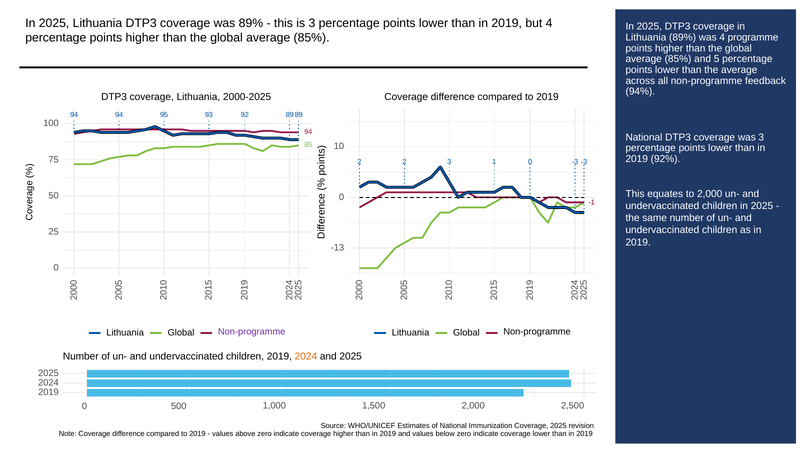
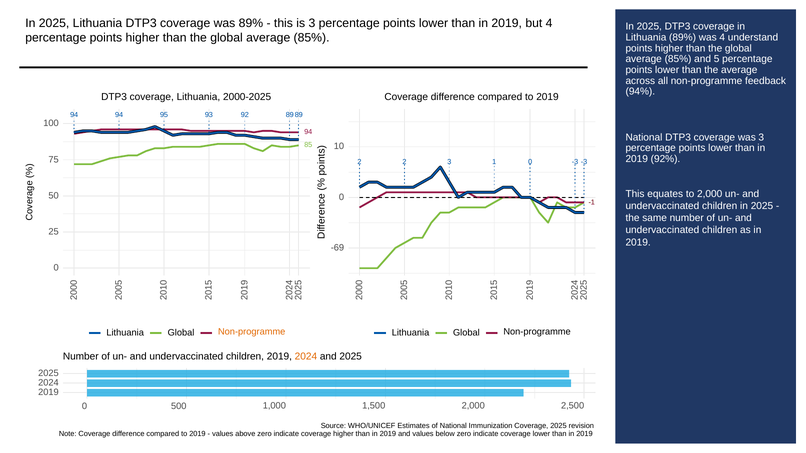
programme: programme -> understand (753, 37)
-13: -13 -> -69 (337, 248)
Non-programme colour: purple -> orange (252, 332)
